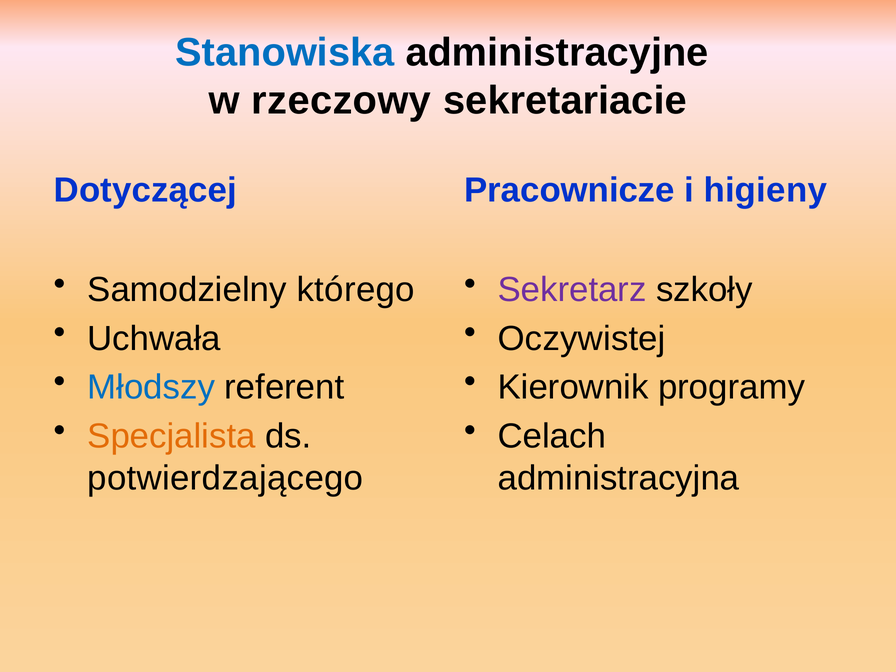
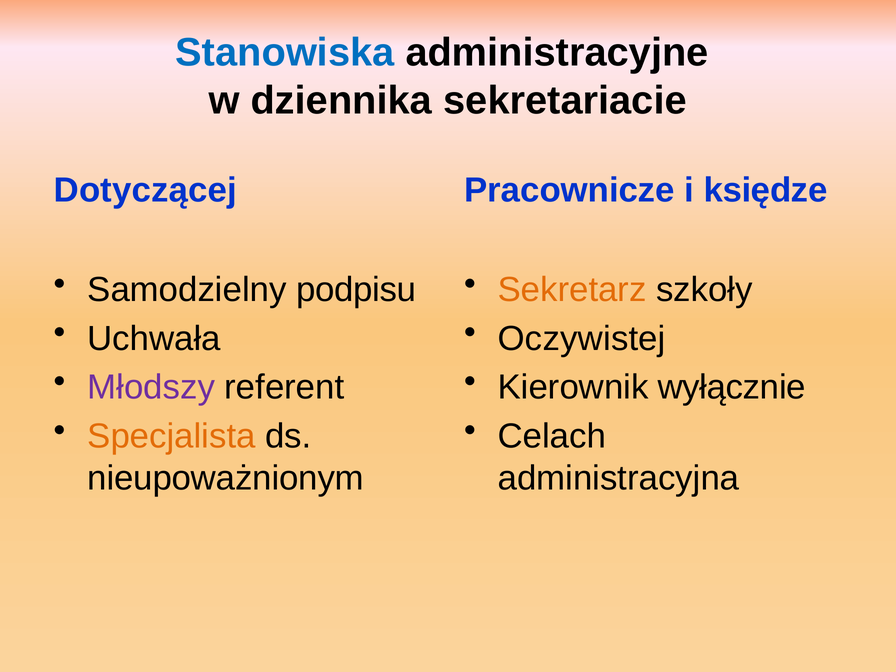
rzeczowy: rzeczowy -> dziennika (341, 101)
higieny: higieny -> księdze (766, 190)
którego: którego -> podpisu (356, 290)
Sekretarz colour: purple -> orange (572, 290)
Młodszy colour: blue -> purple (151, 387)
programy: programy -> wyłącznie (732, 387)
potwierdzającego: potwierdzającego -> nieupoważnionym (226, 478)
